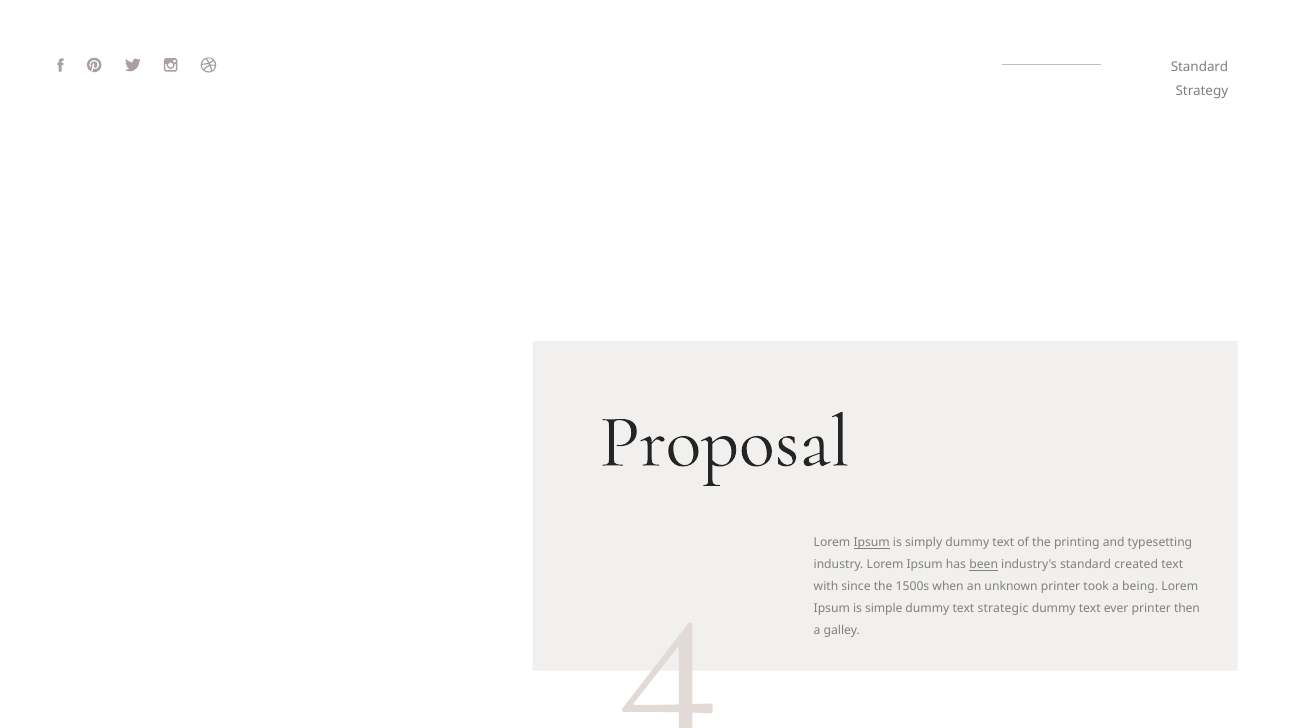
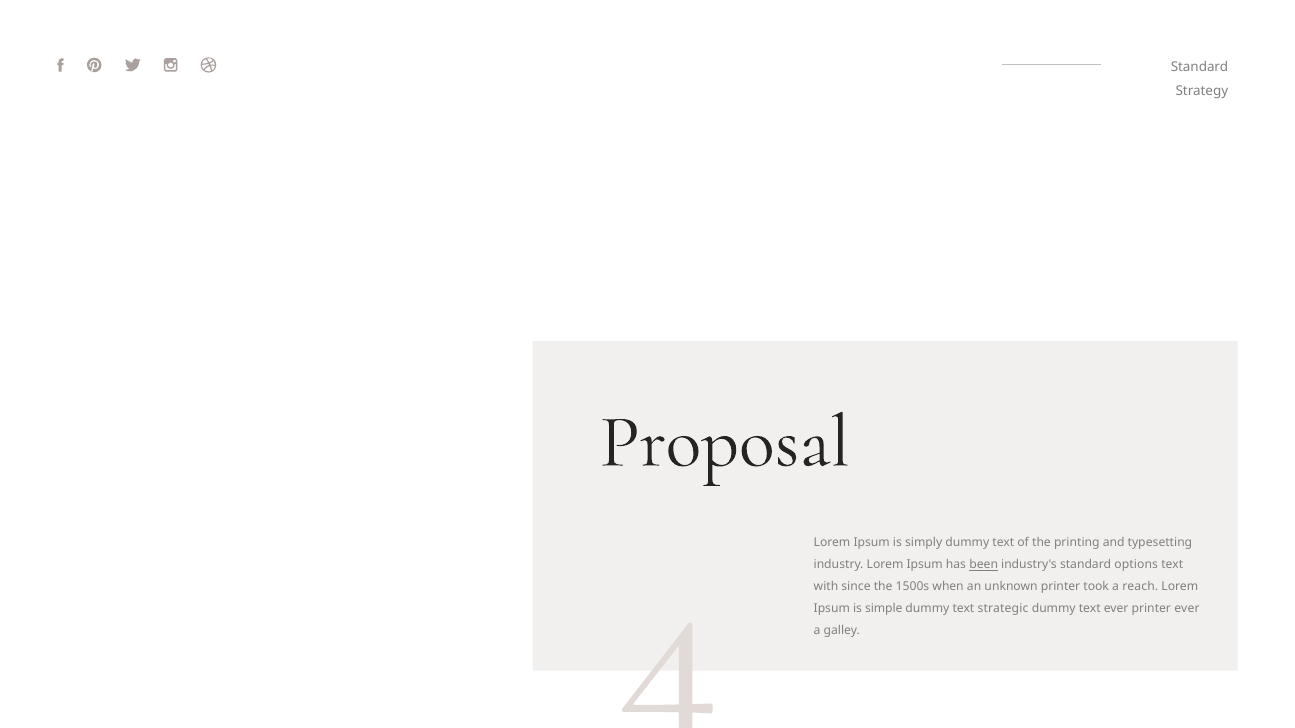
Ipsum underline: present -> none (872, 543)
created: created -> options (1136, 565)
being: being -> reach (1140, 587)
printer then: then -> ever (1187, 609)
